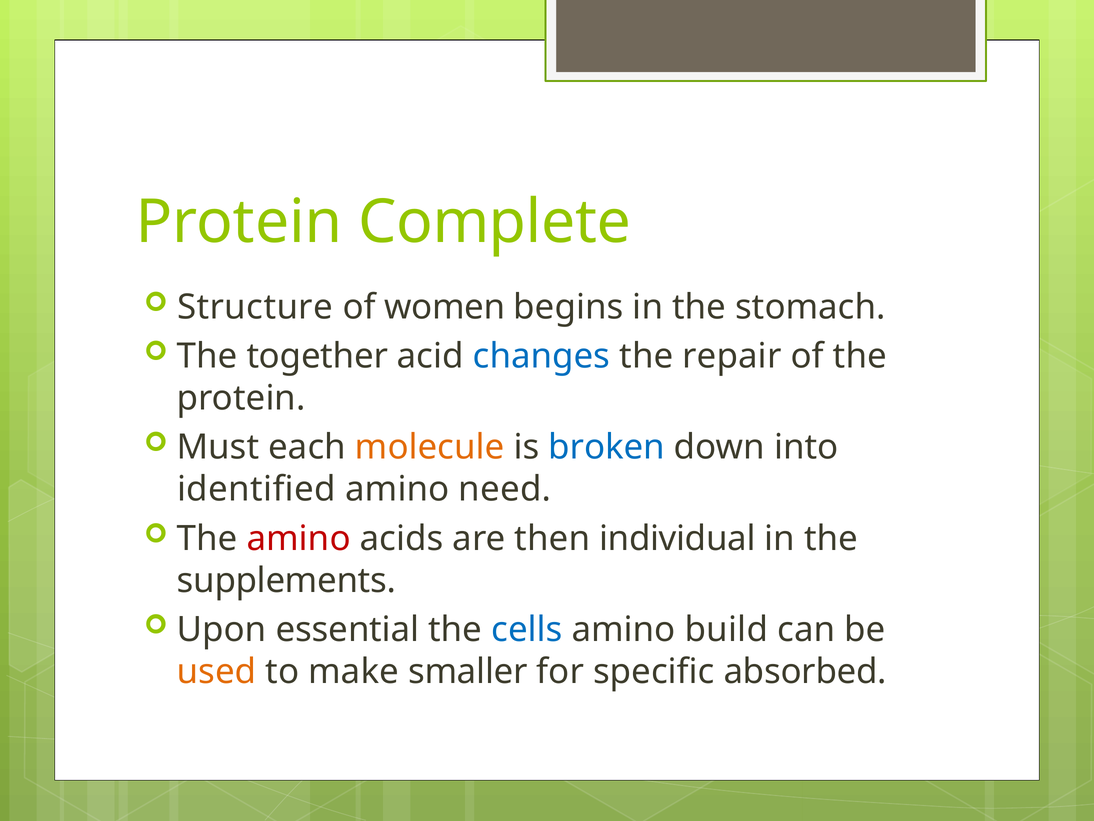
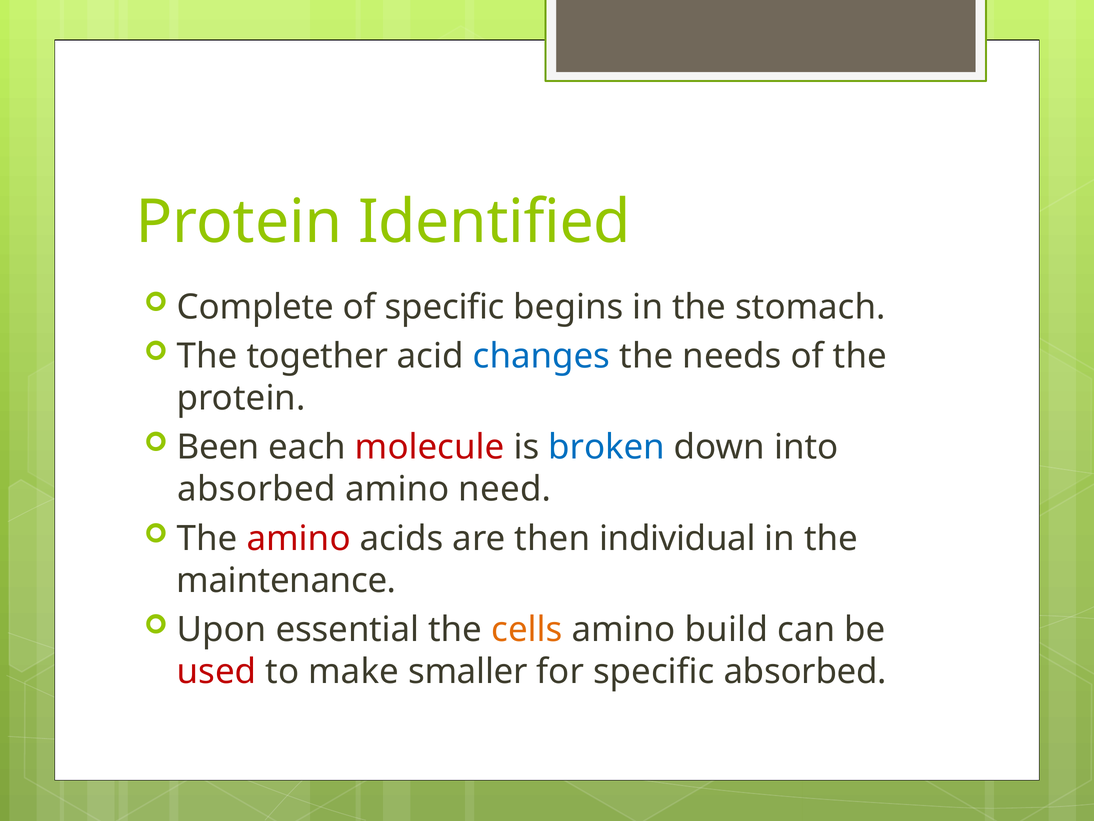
Complete: Complete -> Identified (495, 222)
Structure: Structure -> Complete (255, 307)
of women: women -> specific (445, 307)
repair: repair -> needs (732, 356)
Must: Must -> Been (218, 447)
molecule colour: orange -> red (430, 447)
identified: identified -> absorbed (256, 489)
supplements: supplements -> maintenance (286, 580)
cells colour: blue -> orange (527, 629)
used colour: orange -> red (217, 671)
